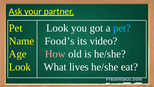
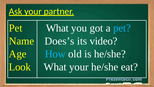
Pet Look: Look -> What (57, 28)
Food’s: Food’s -> Does’s (59, 41)
How colour: pink -> light blue (55, 54)
What lives: lives -> your (79, 67)
